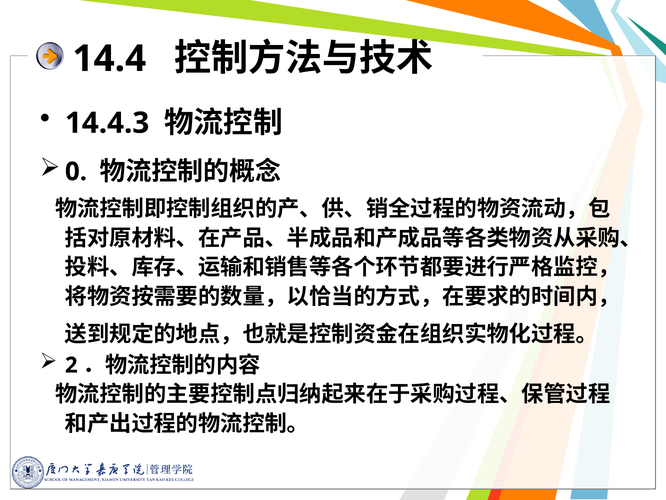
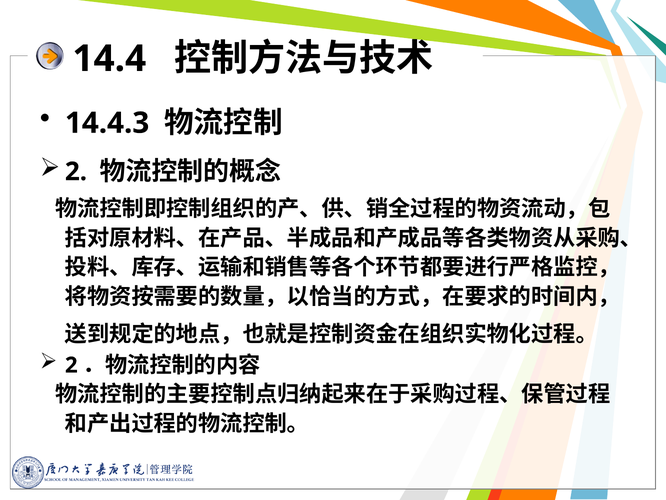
0: 0 -> 2 (76, 171)
